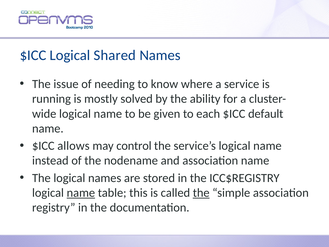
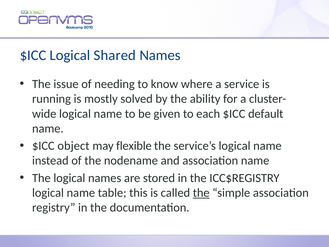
allows: allows -> object (73, 146)
control: control -> flexible (134, 146)
name underline: present -> none (81, 193)
